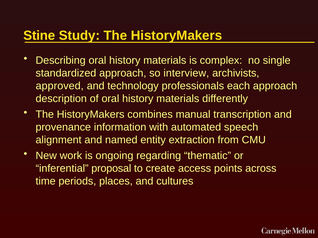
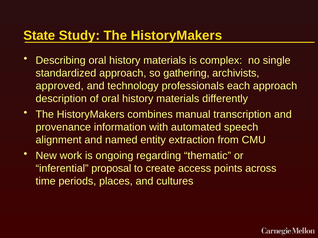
Stine: Stine -> State (39, 35)
interview: interview -> gathering (186, 73)
